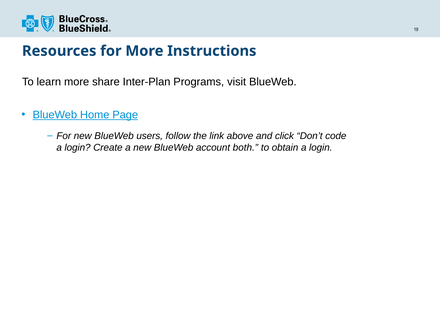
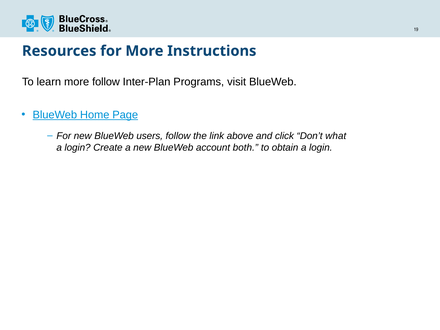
more share: share -> follow (106, 82)
code: code -> what (336, 136)
